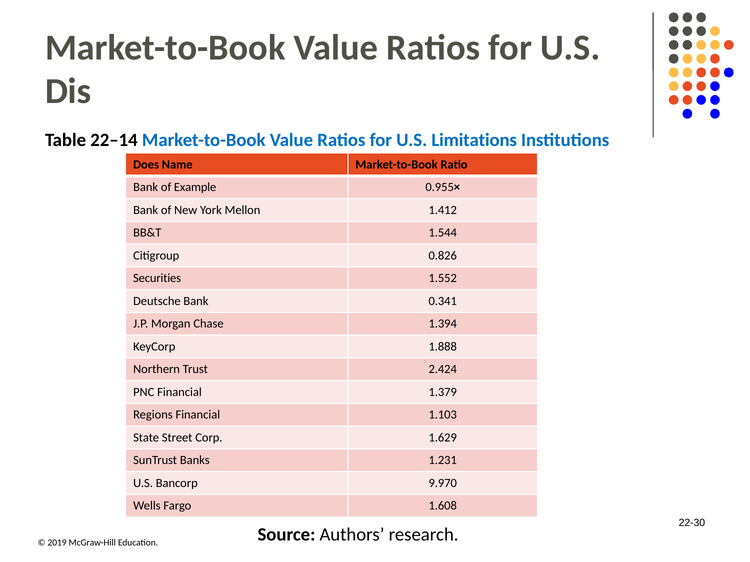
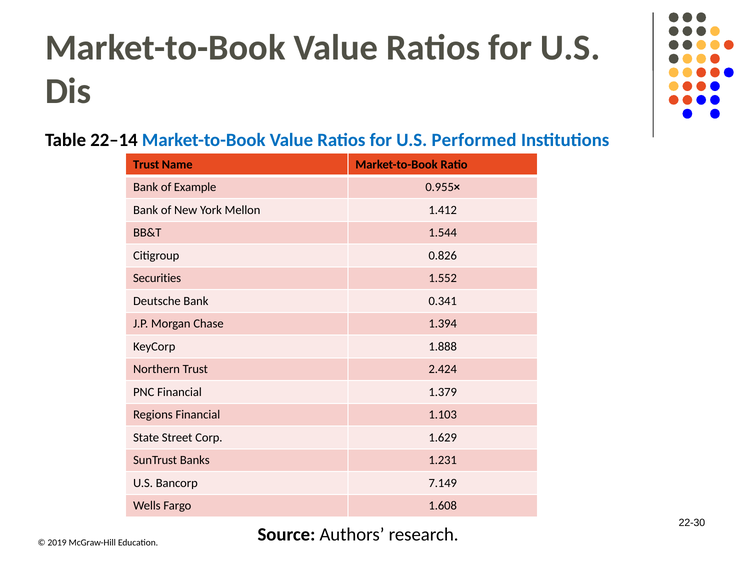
Limitations: Limitations -> Performed (474, 140)
Does: Does -> Trust (146, 165)
9.970: 9.970 -> 7.149 (443, 483)
